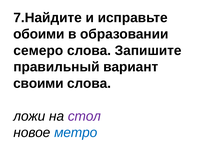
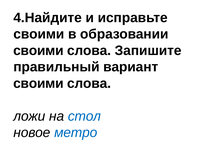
7.Найдите: 7.Найдите -> 4.Найдите (48, 18)
обоими: обоими -> своими (39, 34)
семеро: семеро -> своими (38, 50)
стол colour: purple -> blue (84, 116)
